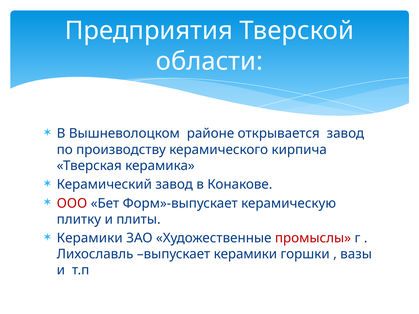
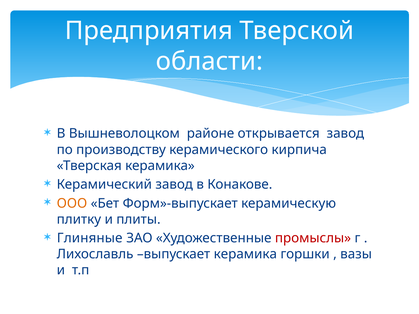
ООО colour: red -> orange (72, 203)
Керамики: Керамики -> Глиняные (90, 238)
выпускает керамики: керамики -> керамика (245, 254)
